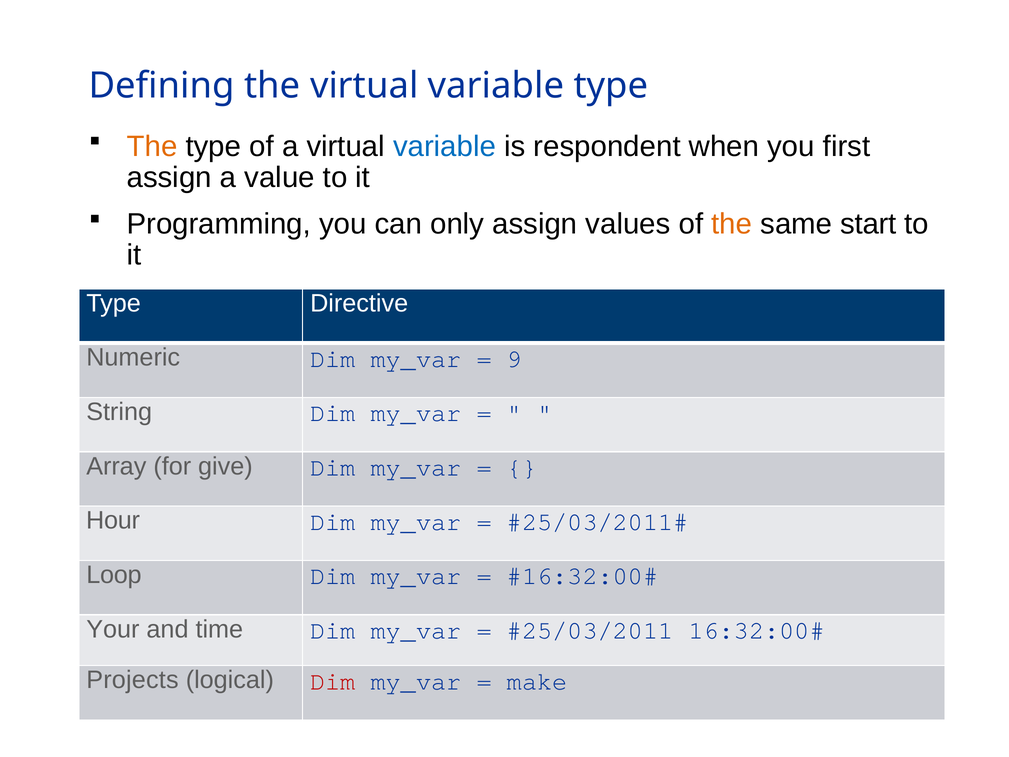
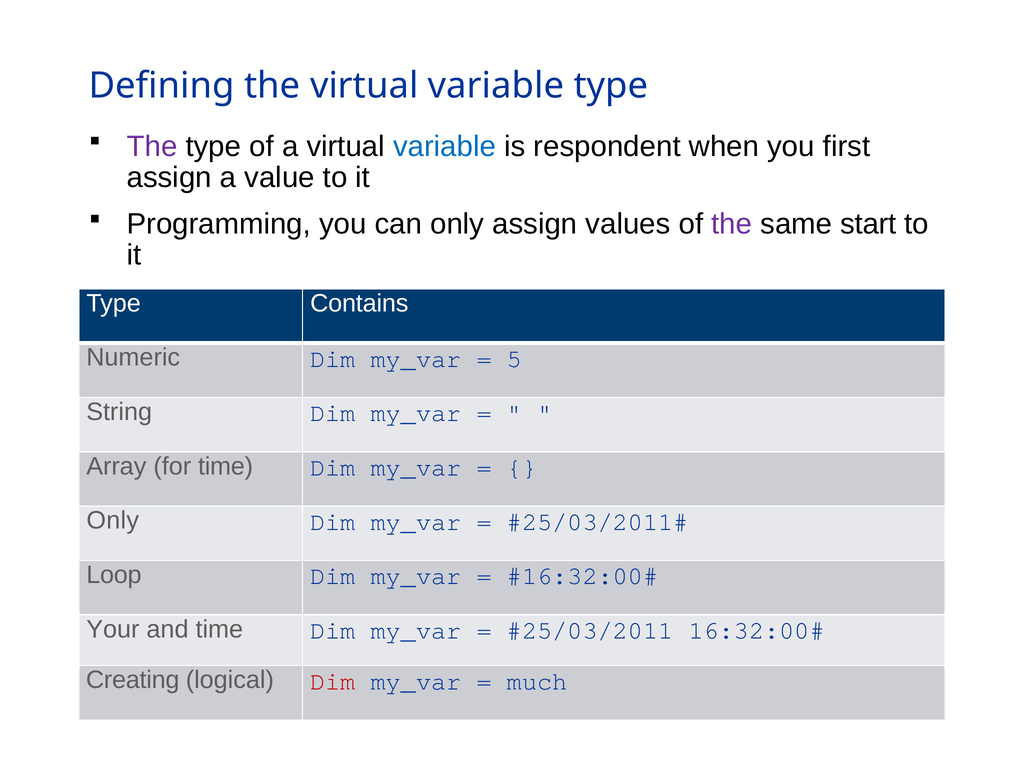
The colour: orange -> purple (152, 146)
the colour: orange -> purple (732, 224)
Directive: Directive -> Contains (359, 303)
9: 9 -> 5 (514, 359)
for give: give -> time (226, 466)
Hour: Hour -> Only (113, 520)
Projects: Projects -> Creating (133, 680)
make: make -> much (537, 681)
